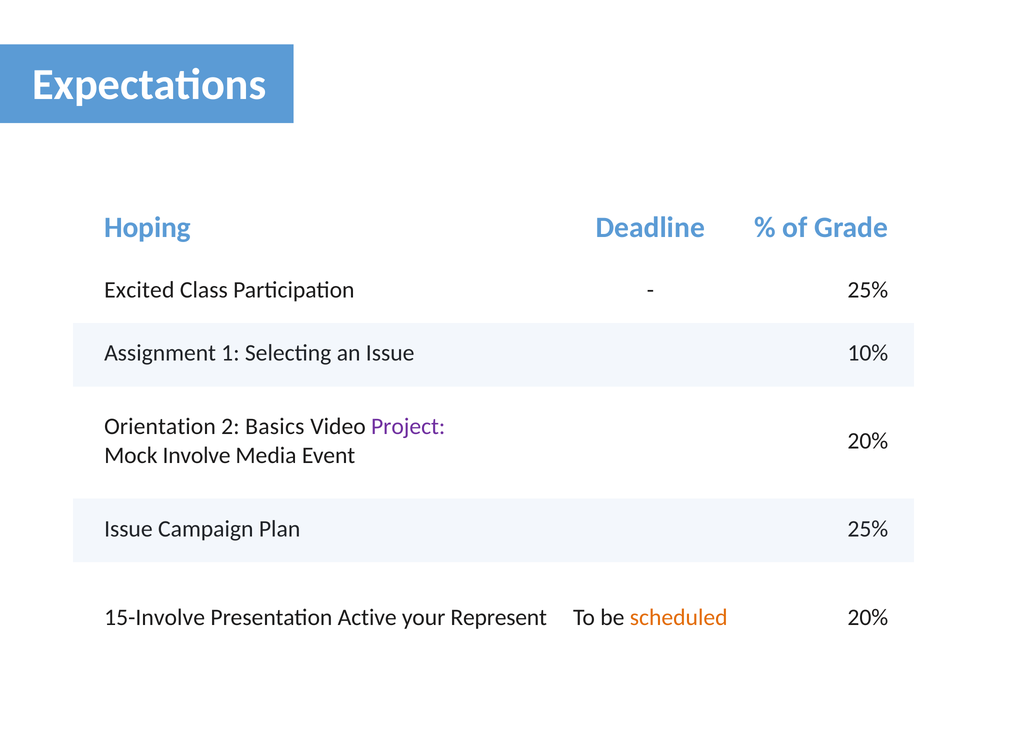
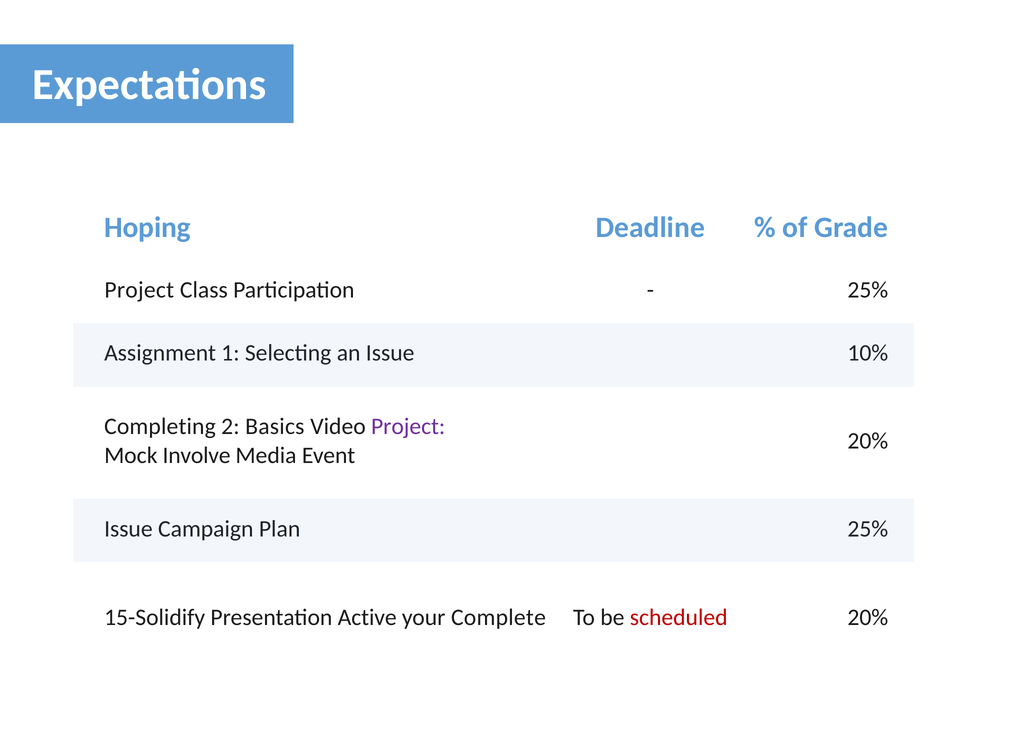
Excited: Excited -> Project (139, 290)
Orientation: Orientation -> Completing (160, 427)
15-Involve: 15-Involve -> 15-Solidify (155, 618)
Represent: Represent -> Complete (498, 618)
scheduled colour: orange -> red (679, 618)
